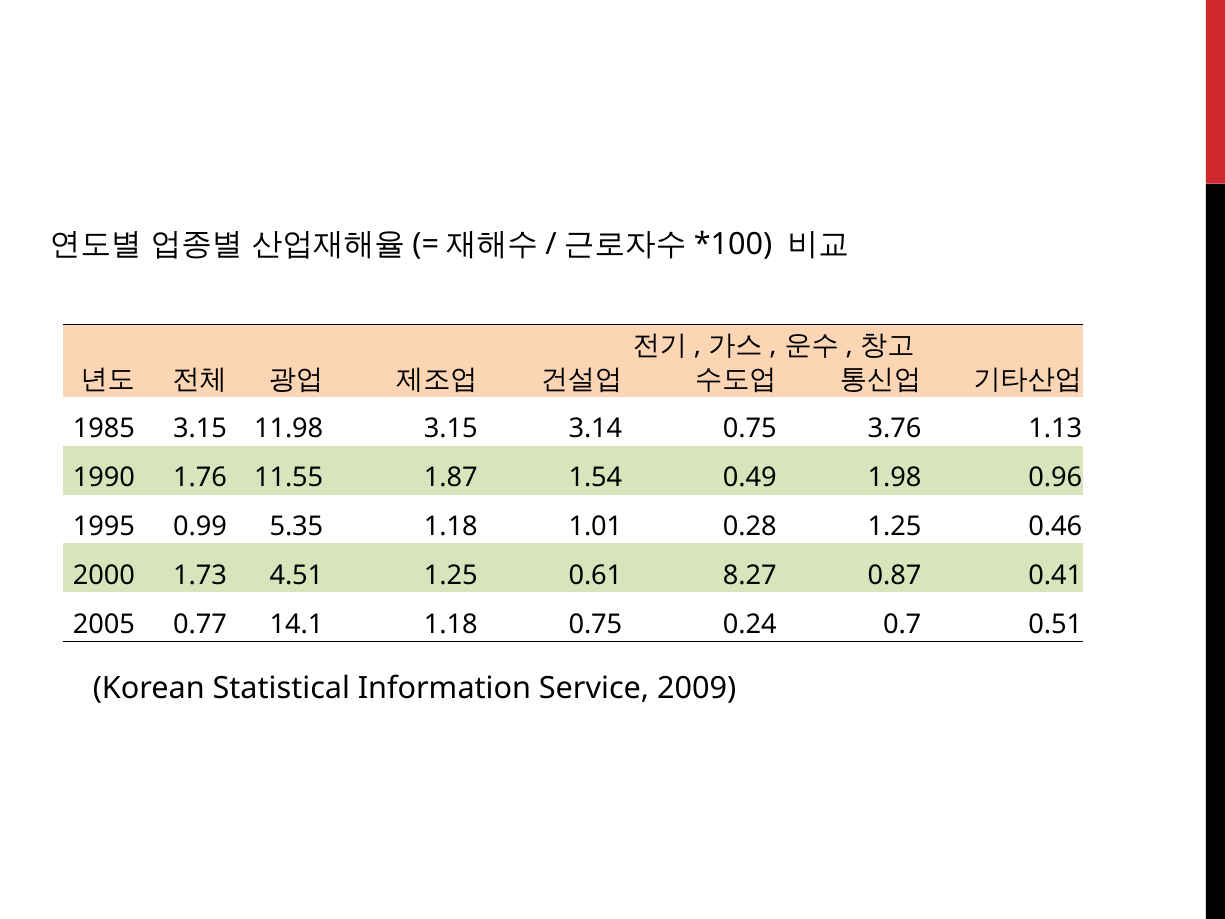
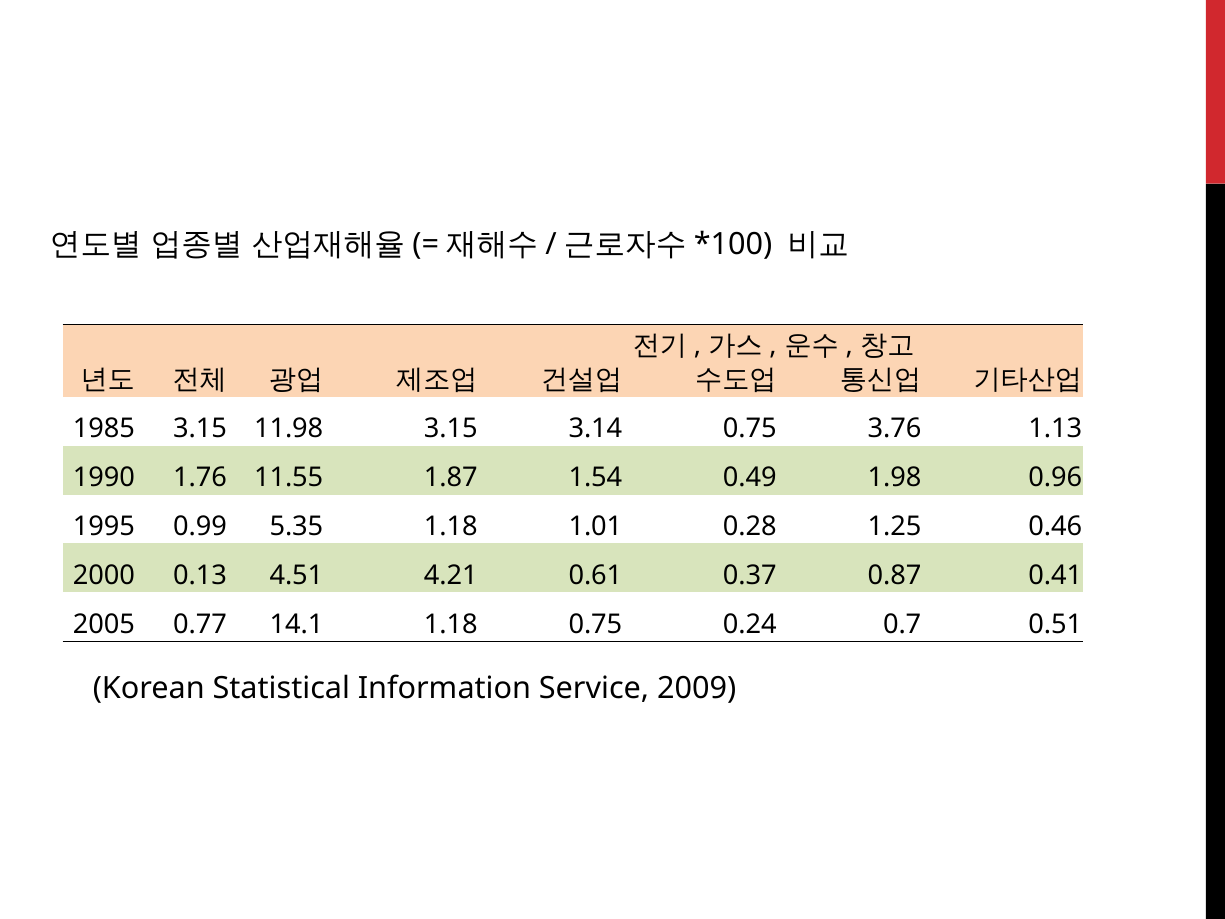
1.73: 1.73 -> 0.13 (200, 575)
4.51 1.25: 1.25 -> 4.21 (451, 575)
8.27: 8.27 -> 0.37 (750, 575)
